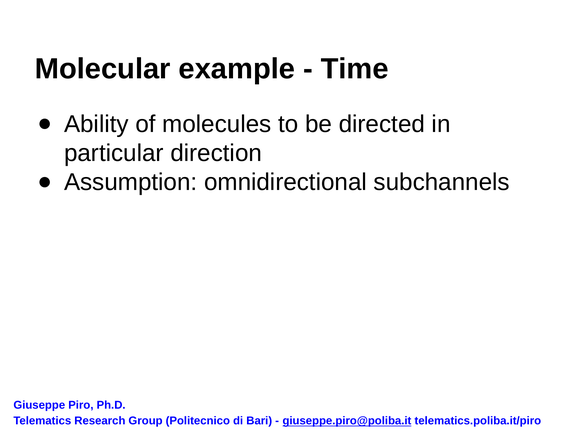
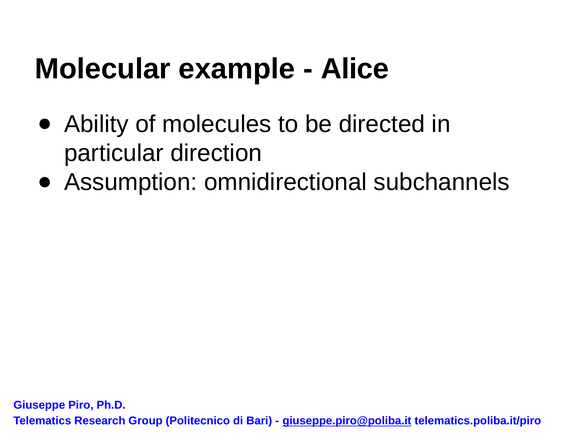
Time: Time -> Alice (355, 69)
